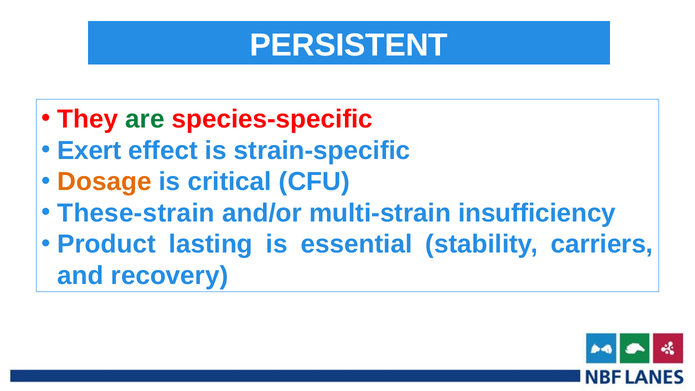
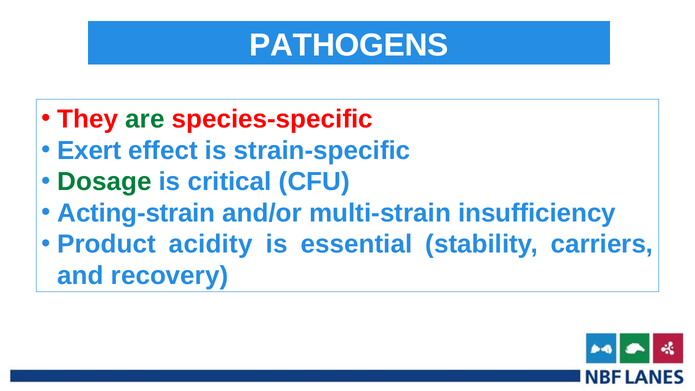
PERSISTENT: PERSISTENT -> PATHOGENS (349, 45)
Dosage colour: orange -> green (104, 182)
These-strain: These-strain -> Acting-strain (136, 213)
lasting: lasting -> acidity (211, 244)
